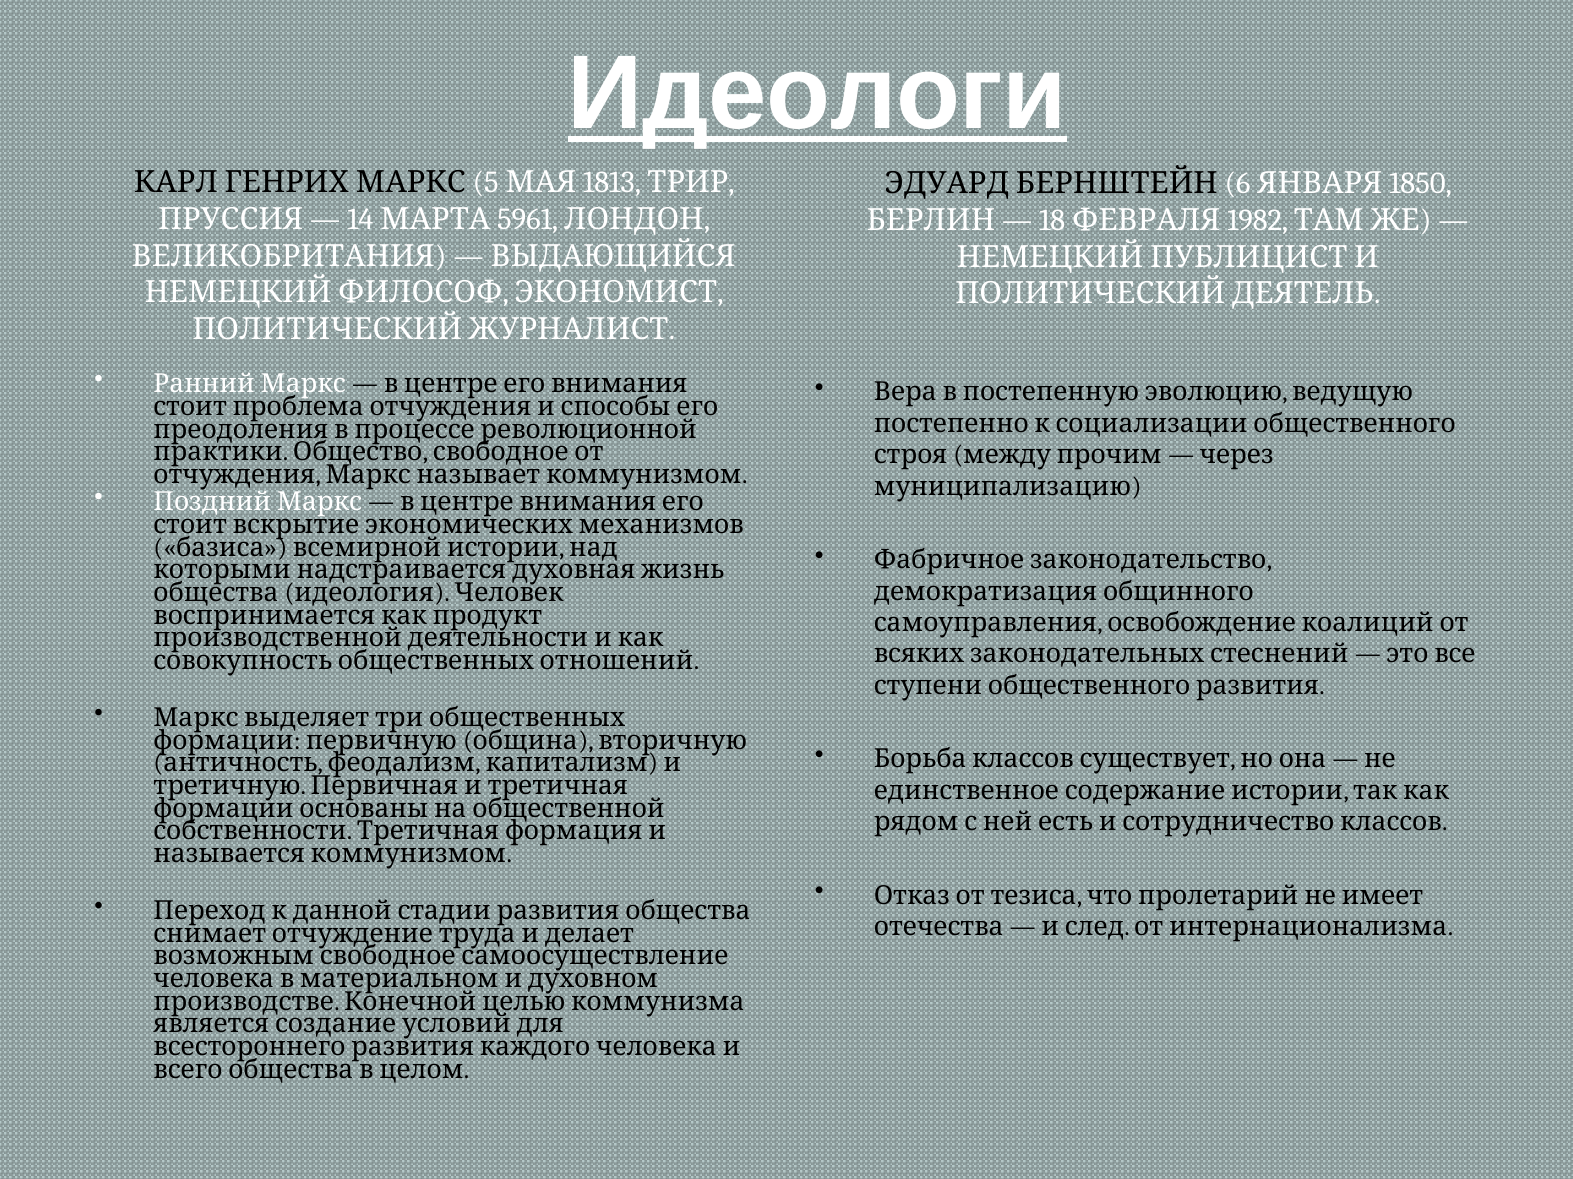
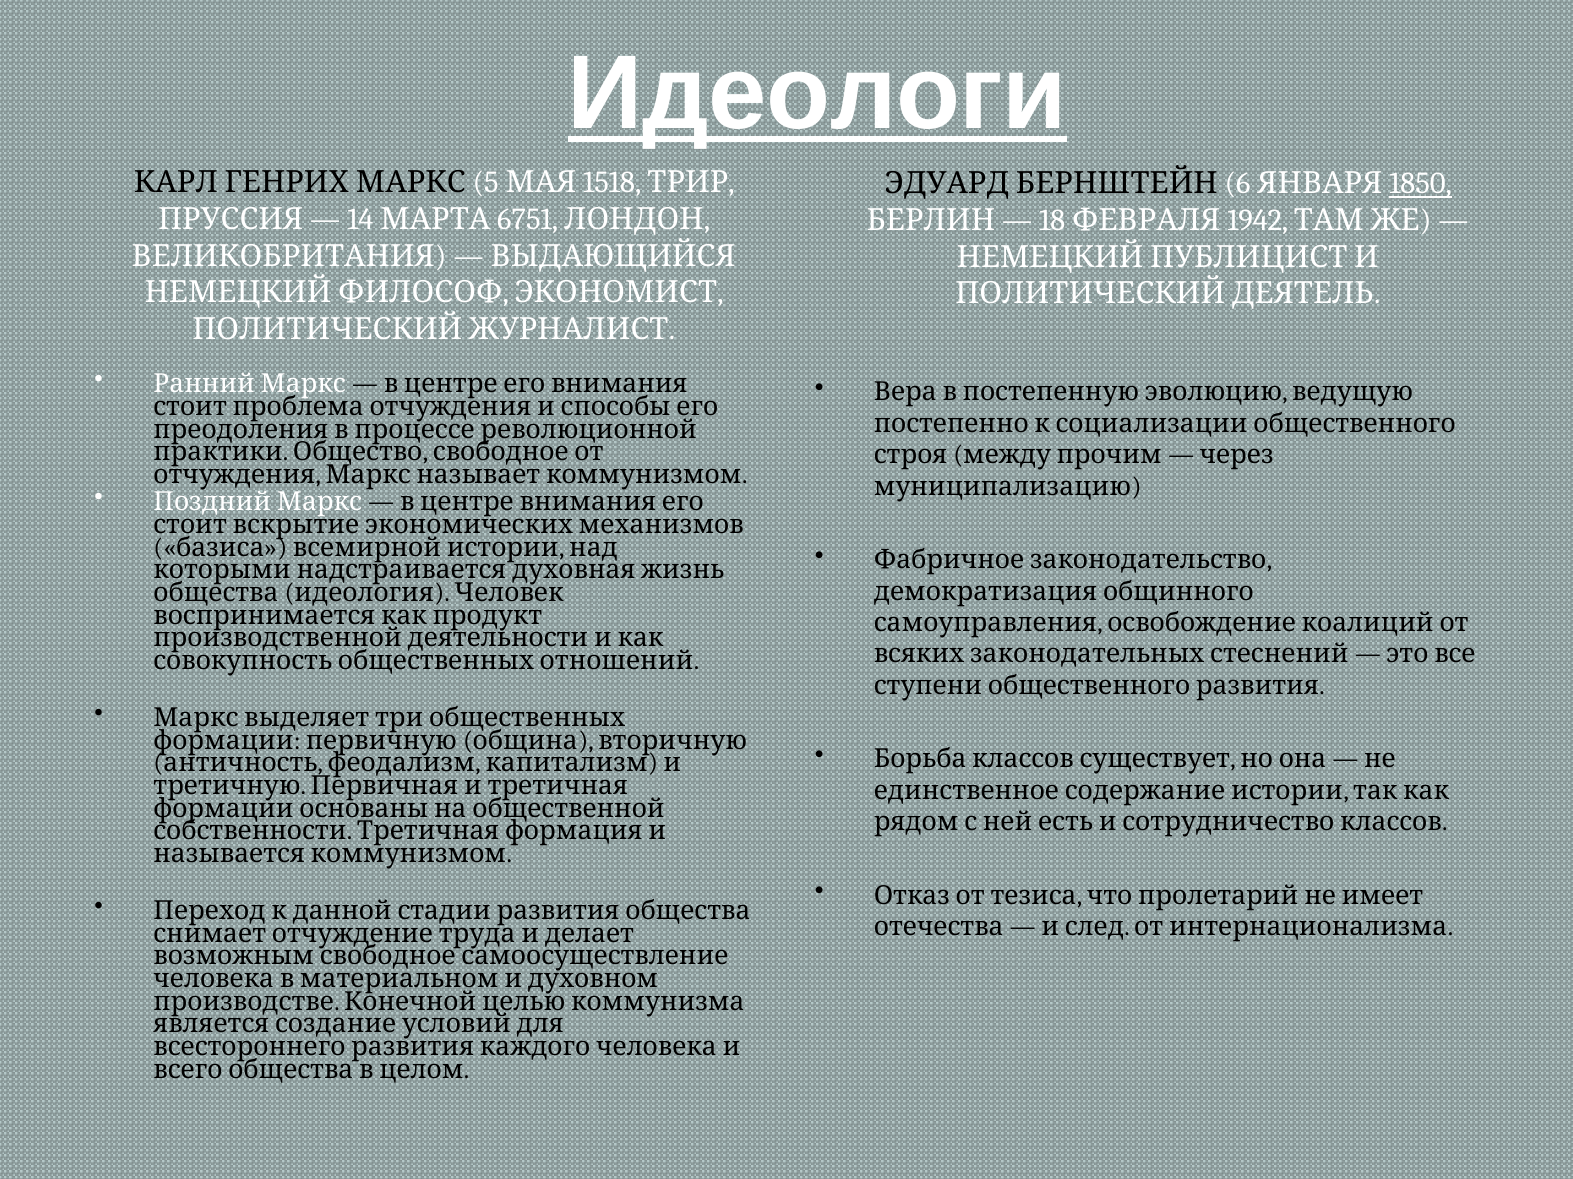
1813: 1813 -> 1518 (612, 183)
1850 underline: none -> present (1421, 184)
5961: 5961 -> 6751 (528, 220)
1982: 1982 -> 1942 (1258, 220)
